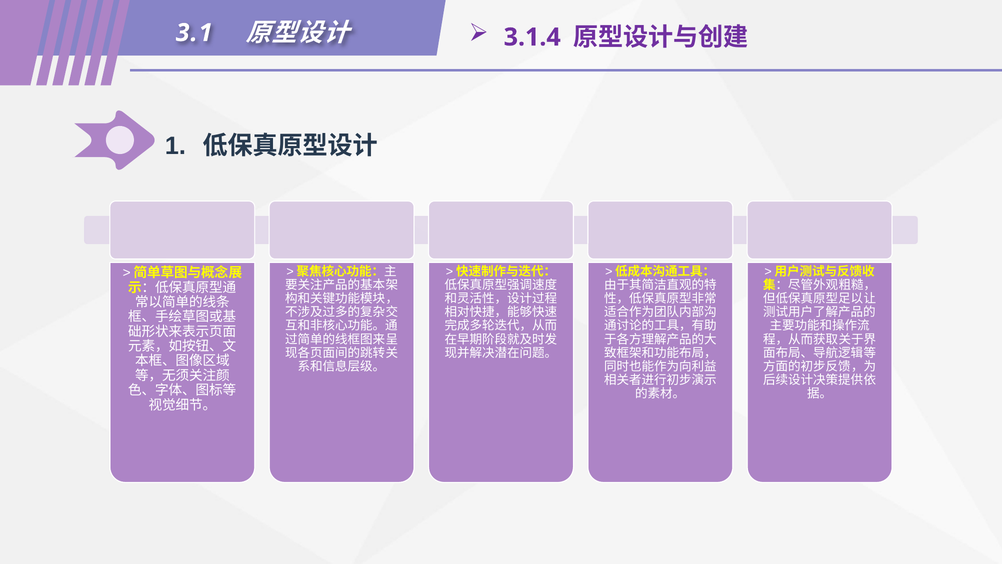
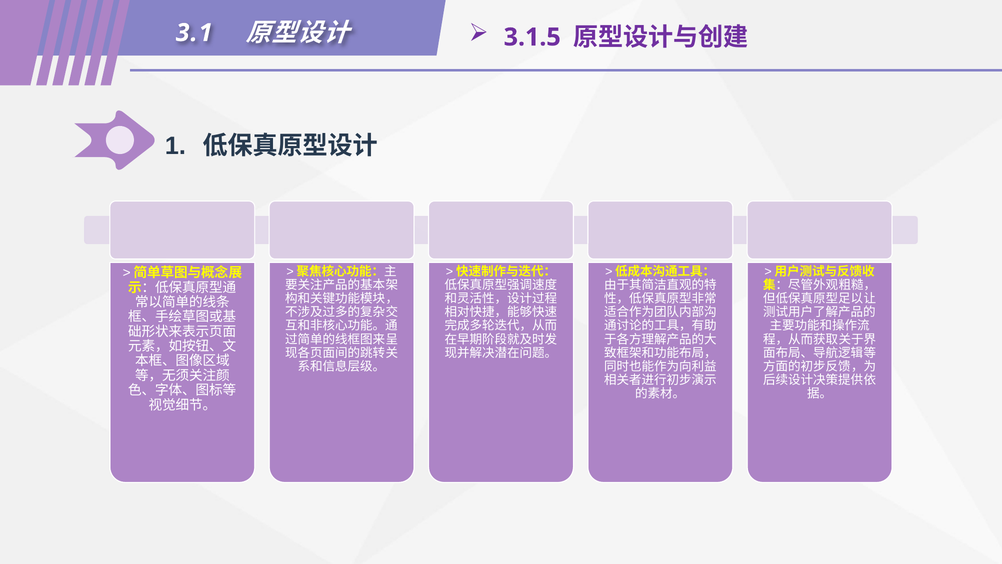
3.1.4: 3.1.4 -> 3.1.5 (532, 37)
